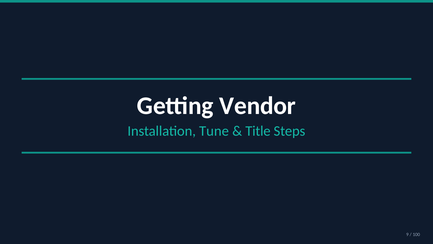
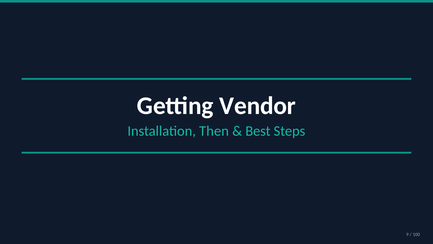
Tune: Tune -> Then (214, 131)
Title: Title -> Best (258, 131)
